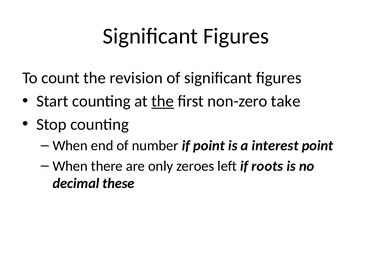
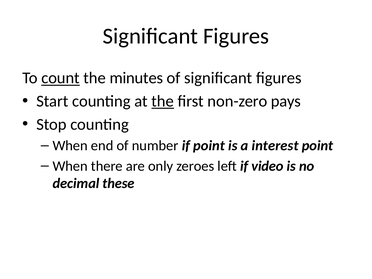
count underline: none -> present (61, 78)
revision: revision -> minutes (136, 78)
take: take -> pays (286, 101)
roots: roots -> video (267, 166)
